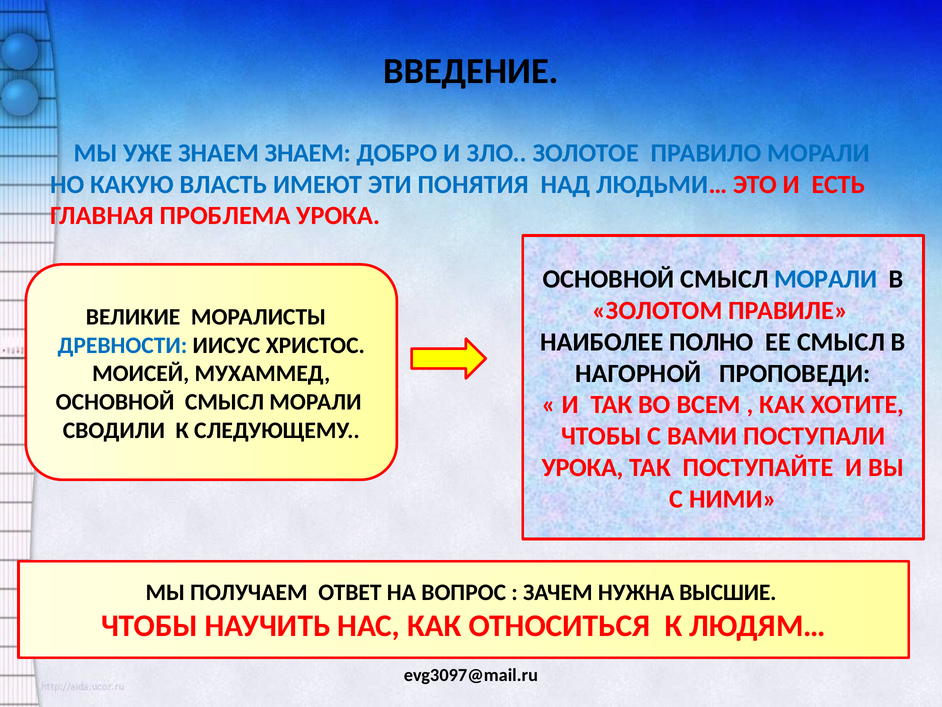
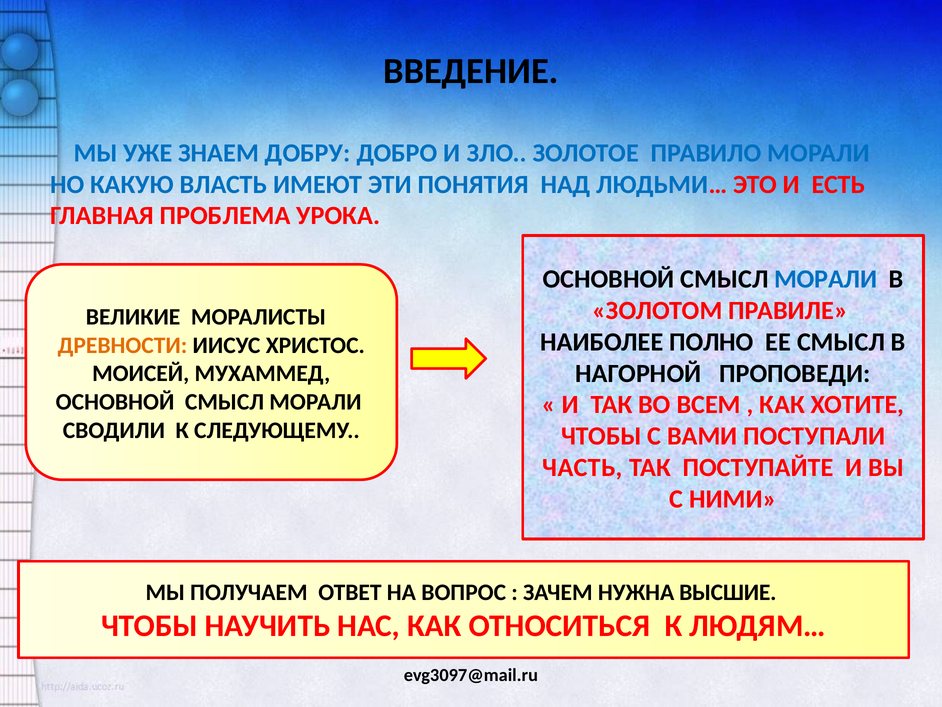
ЗНАЕМ ЗНАЕМ: ЗНАЕМ -> ДОБРУ (308, 153)
ДРЕВНОСТИ colour: blue -> orange (122, 345)
УРОКА: УРОКА -> ЧАСТЬ (582, 467)
